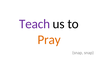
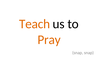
Teach colour: purple -> orange (35, 24)
